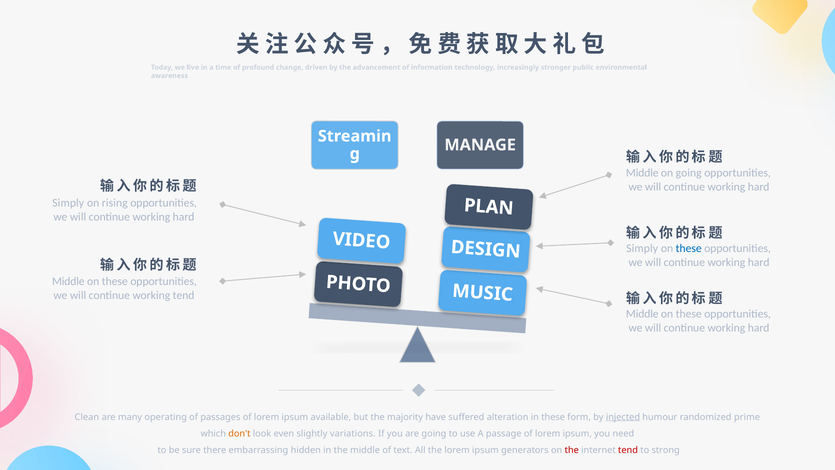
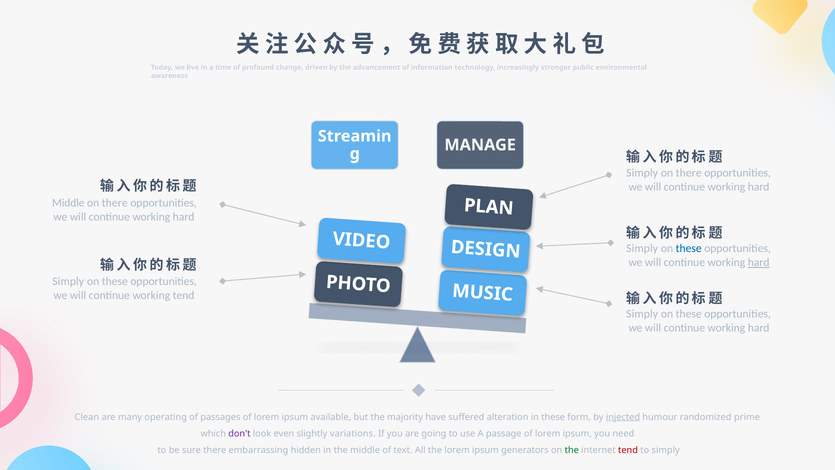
Middle: Middle -> Simply (642, 173)
going: going -> there (689, 173)
Simply: Simply -> Middle (68, 203)
rising: rising -> there (115, 203)
hard underline: none -> present (759, 262)
Middle: Middle -> Simply (68, 281)
Middle: Middle -> Simply (642, 314)
don't colour: orange -> purple (239, 433)
the colour: red -> green (572, 450)
to strong: strong -> simply (666, 450)
